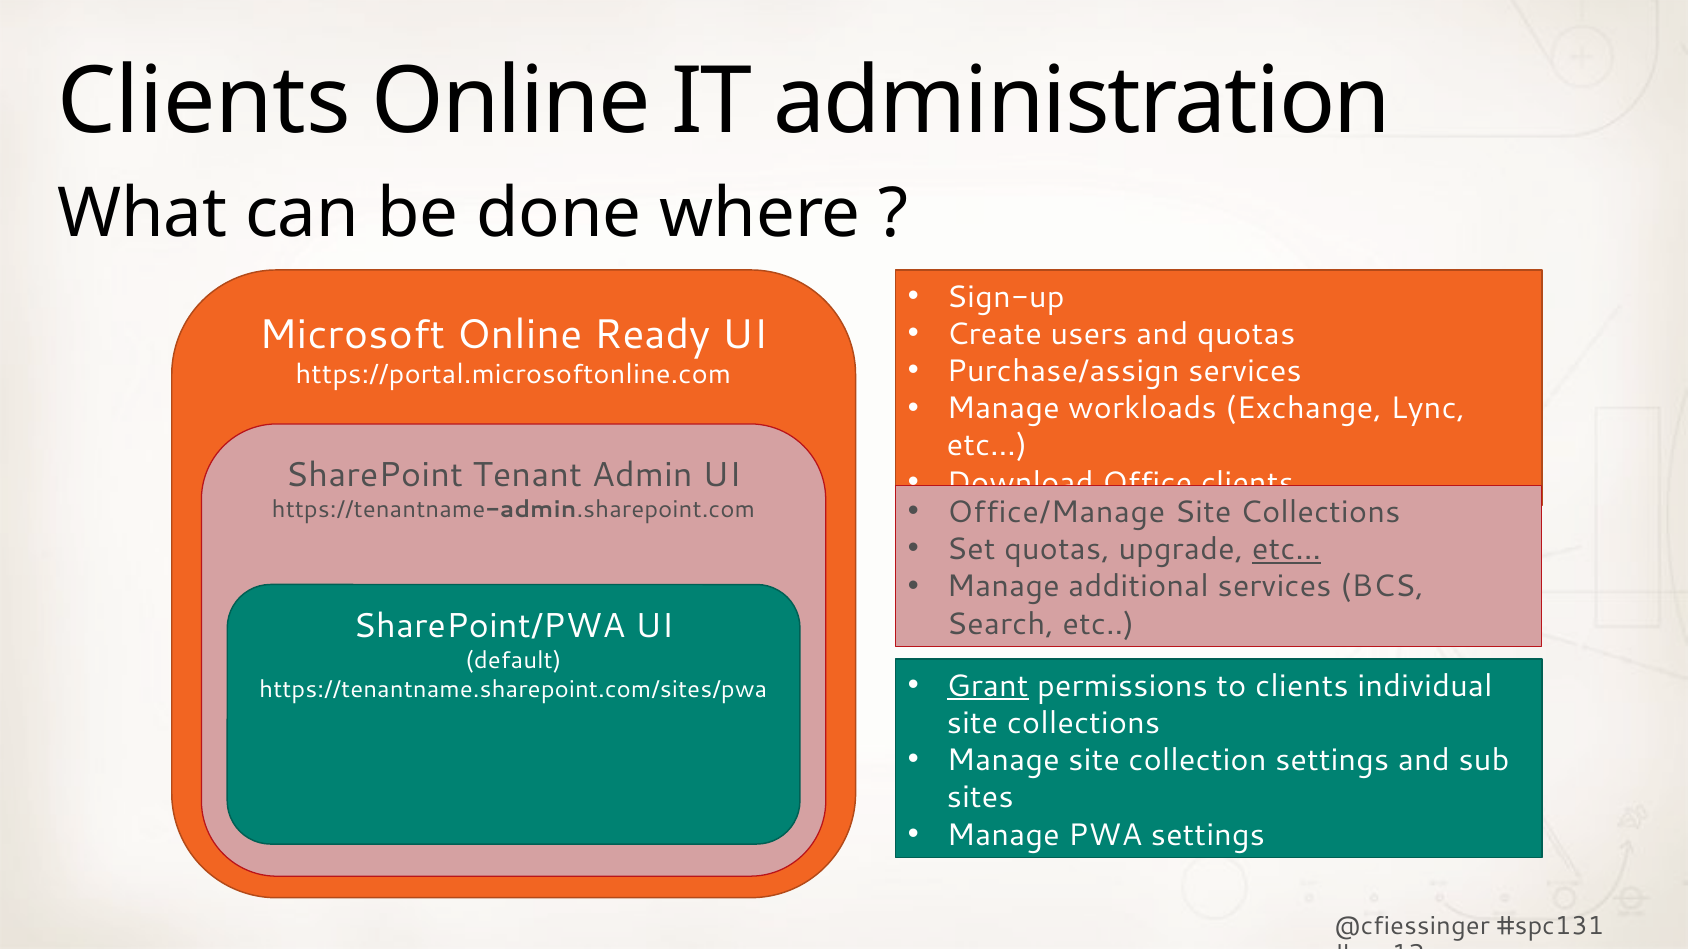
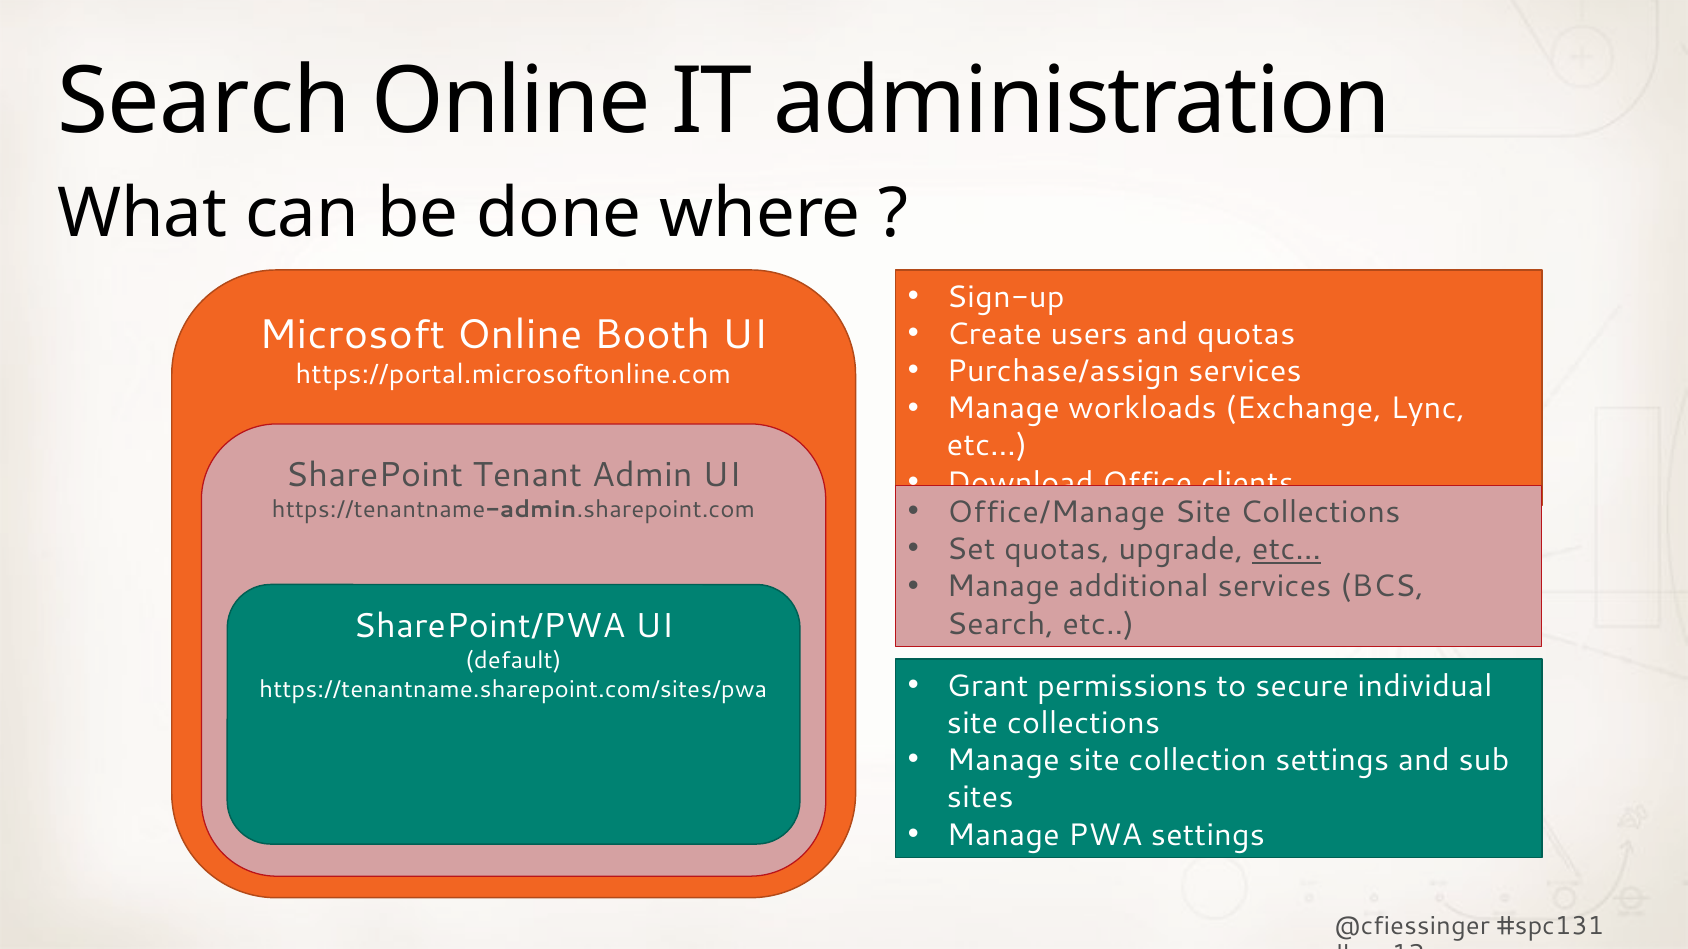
Clients: Clients -> Search (204, 102)
Ready: Ready -> Booth (652, 335)
Grant underline: present -> none (988, 686)
to clients: clients -> secure (1302, 686)
